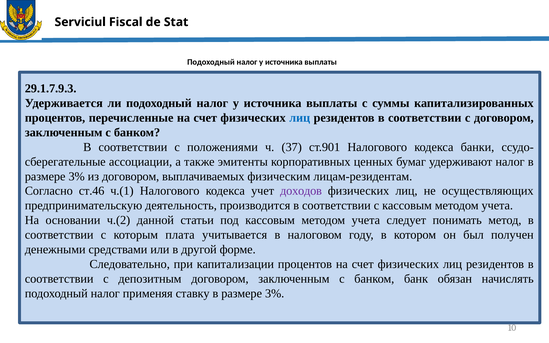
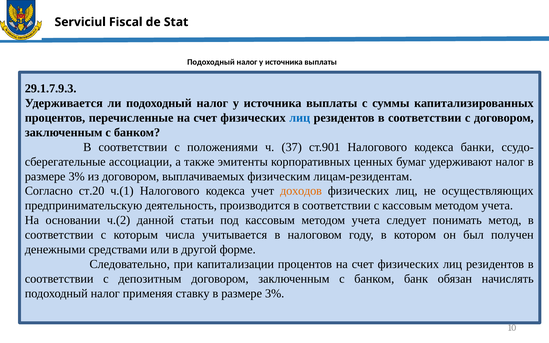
ст.46: ст.46 -> ст.20 (92, 191)
доходов colour: purple -> orange (301, 191)
плата: плата -> числа (180, 235)
